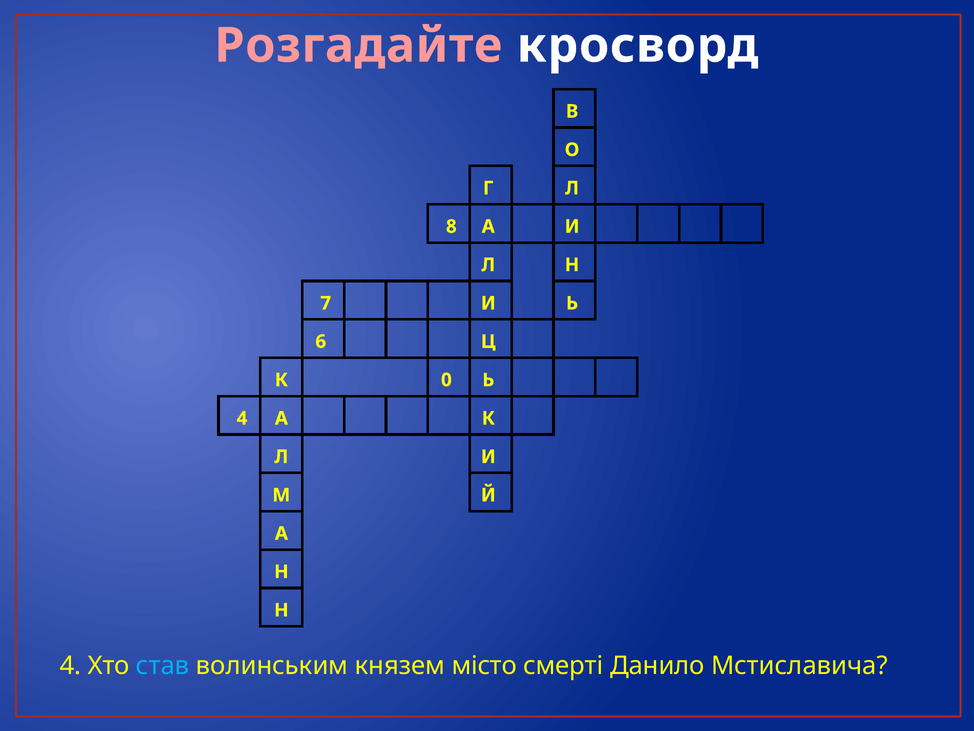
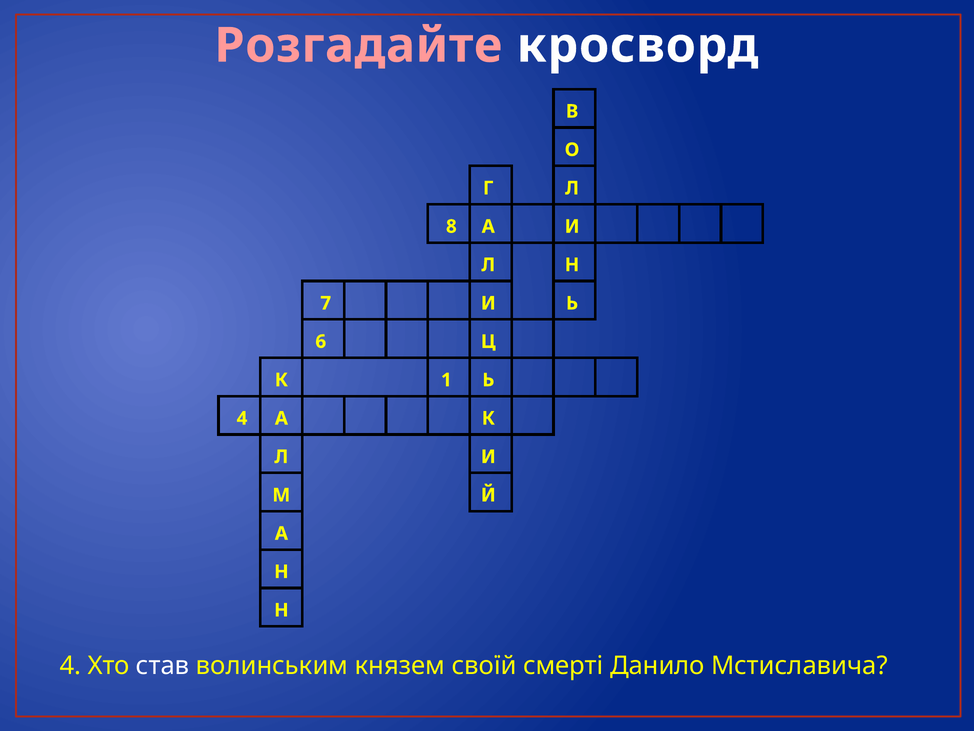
0: 0 -> 1 (446, 380)
став colour: light blue -> white (163, 665)
місто: місто -> своїй (484, 665)
